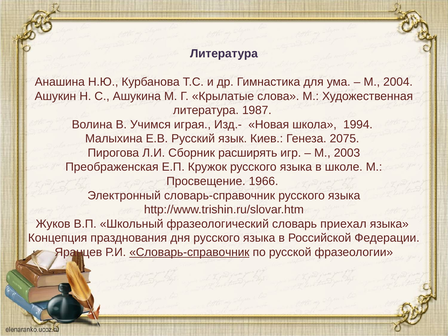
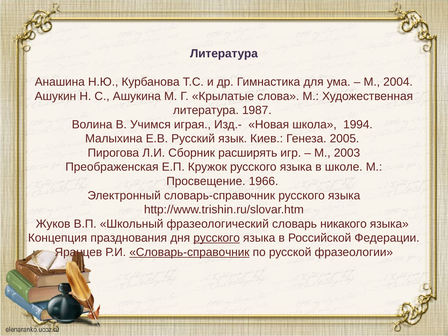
2075: 2075 -> 2005 (344, 139)
приехал: приехал -> никакого (343, 224)
русского underline: none -> present (217, 238)
